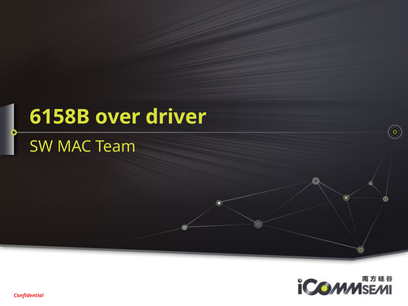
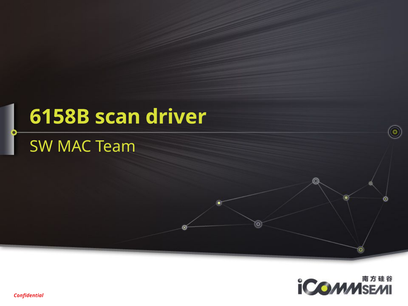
over: over -> scan (118, 117)
